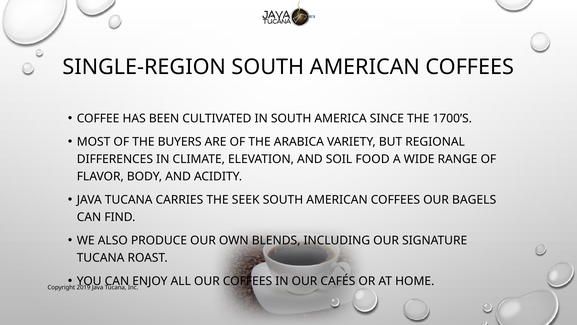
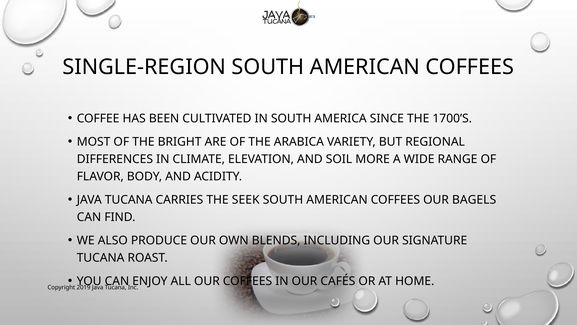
BUYERS: BUYERS -> BRIGHT (180, 142)
FOOD: FOOD -> MORE (373, 159)
